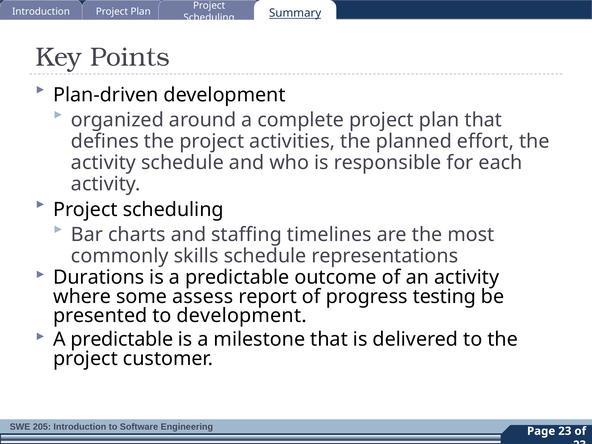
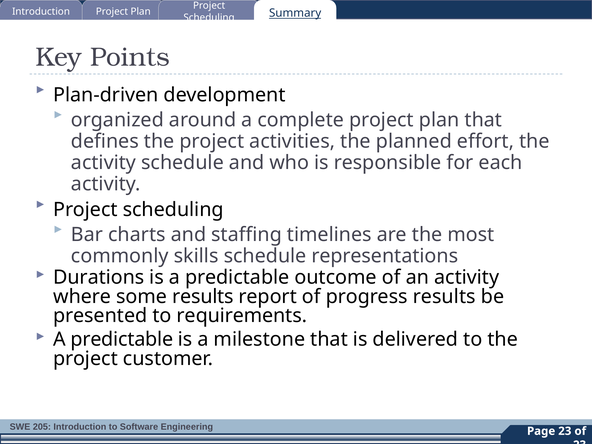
some assess: assess -> results (203, 297)
progress testing: testing -> results (444, 297)
to development: development -> requirements (242, 316)
